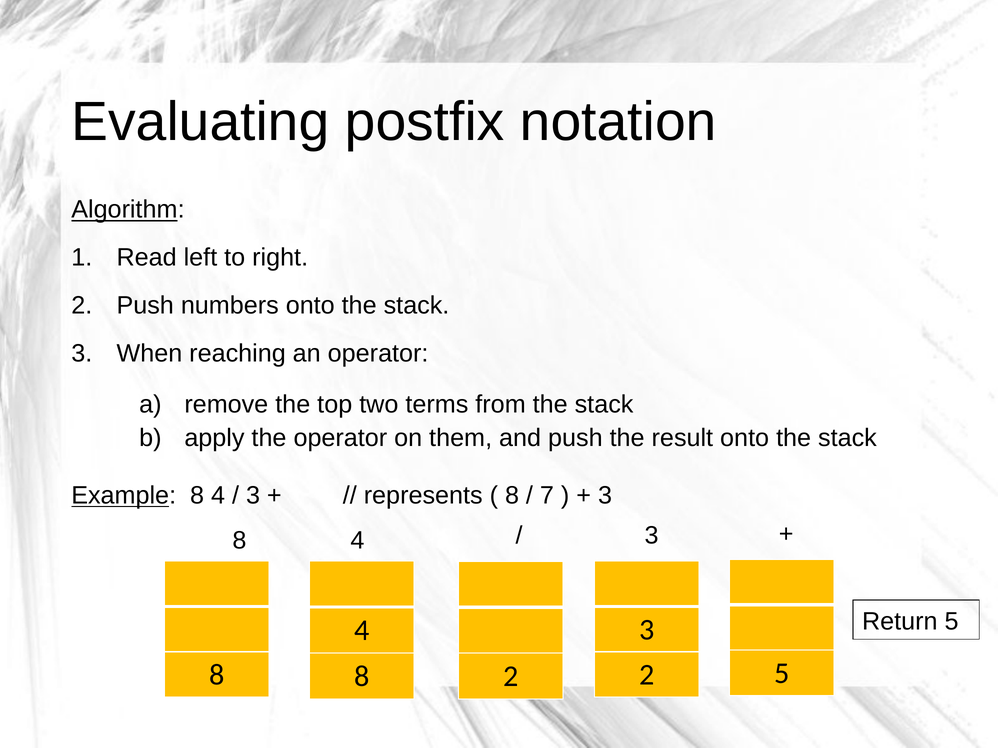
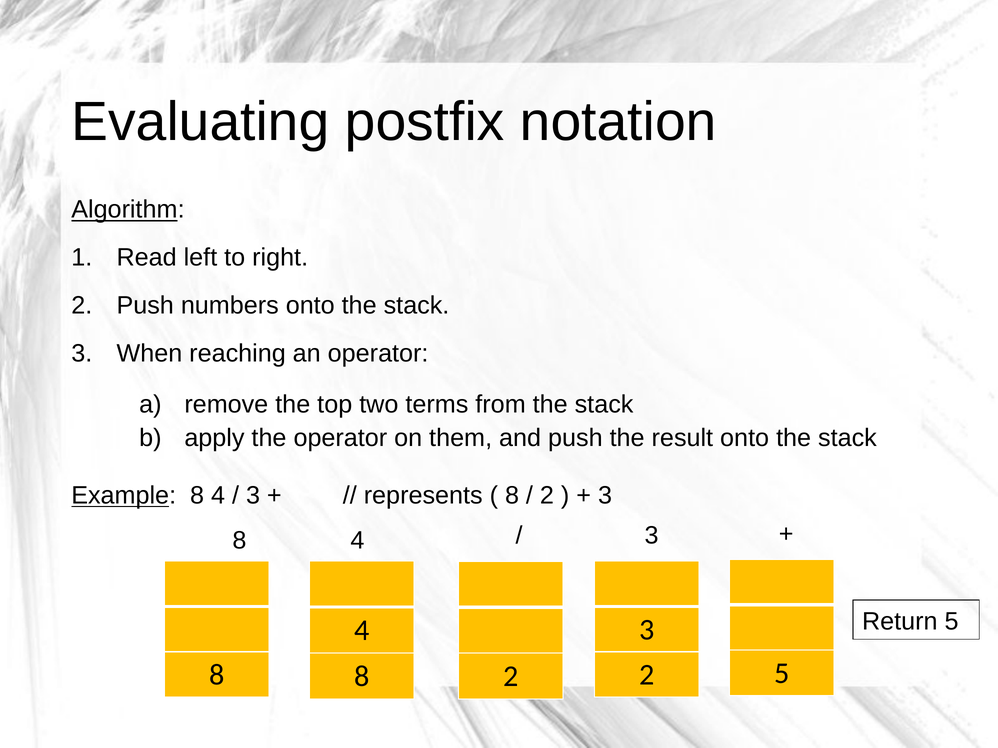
7: 7 -> 2 (547, 496)
